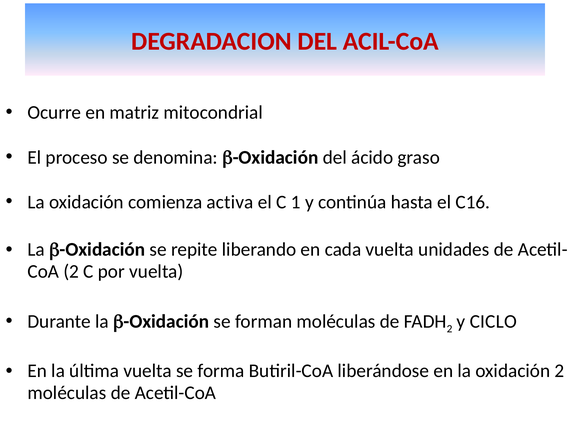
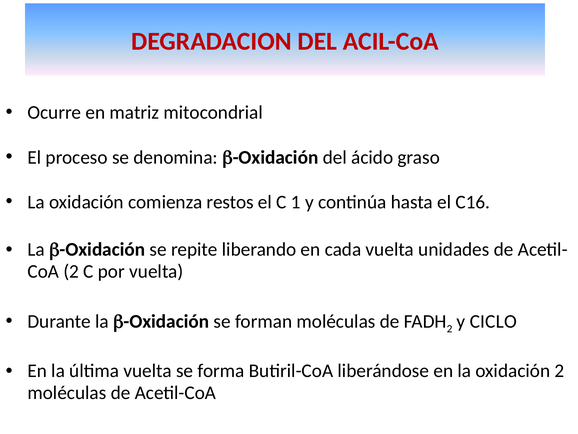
activa: activa -> restos (230, 202)
